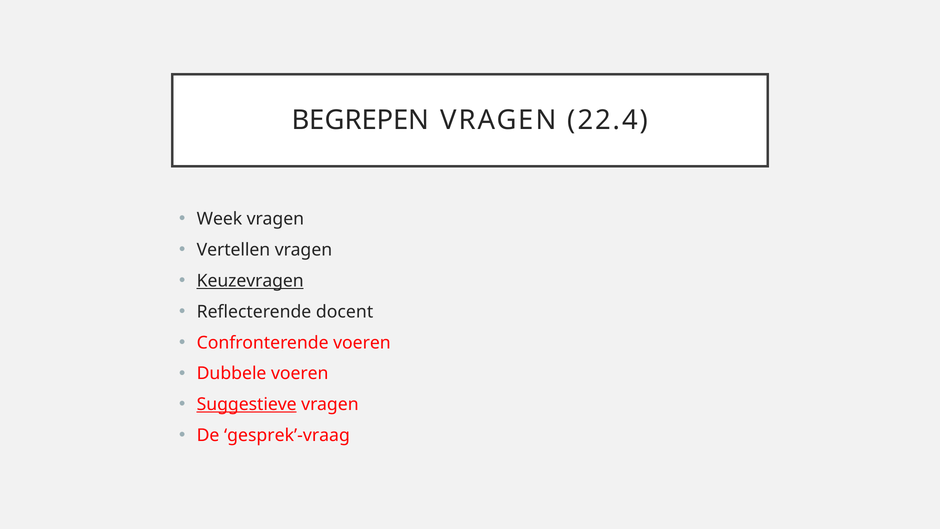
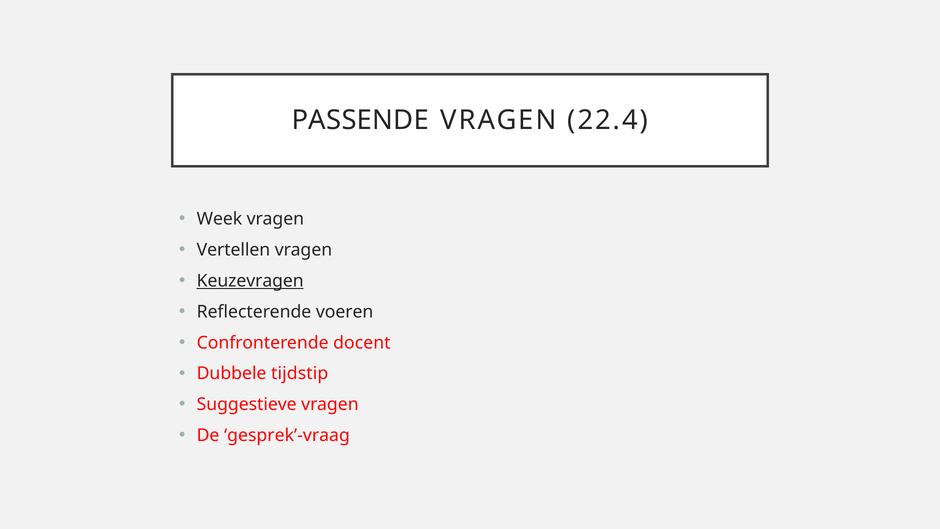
BEGREPEN: BEGREPEN -> PASSENDE (360, 120)
docent: docent -> voeren (345, 312)
Confronterende voeren: voeren -> docent (362, 343)
Dubbele voeren: voeren -> tijdstip (300, 373)
Suggestieve underline: present -> none (247, 404)
